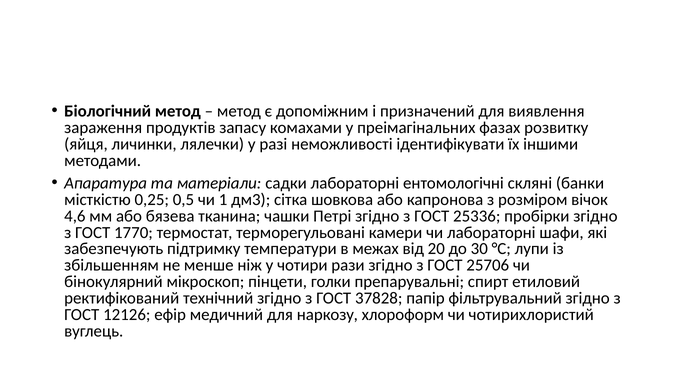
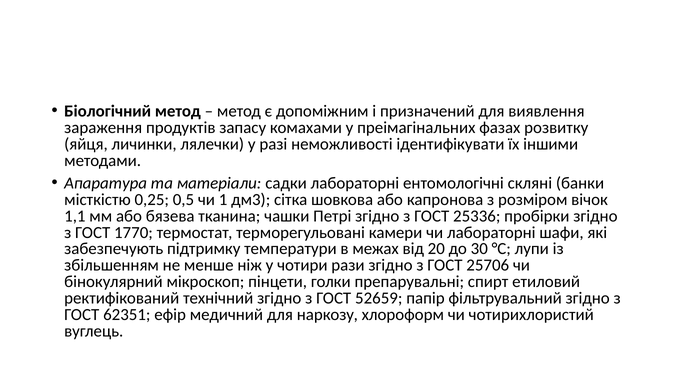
4,6: 4,6 -> 1,1 (75, 216)
37828: 37828 -> 52659 (379, 298)
12126: 12126 -> 62351 (127, 315)
